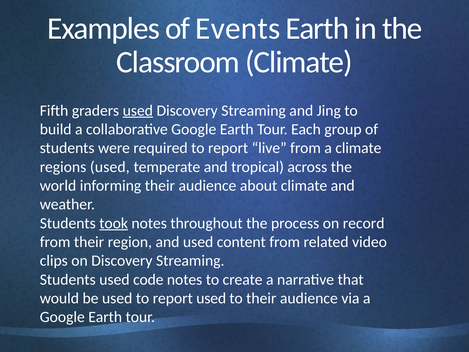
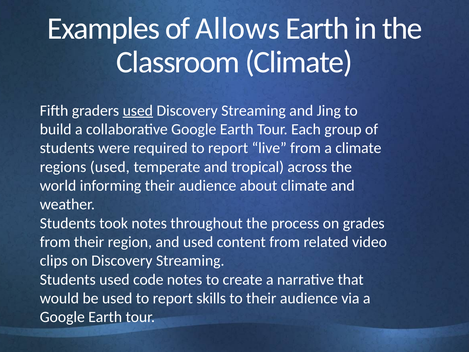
Events: Events -> Allows (238, 28)
took underline: present -> none (114, 223)
record: record -> grades (364, 223)
report used: used -> skills (211, 298)
